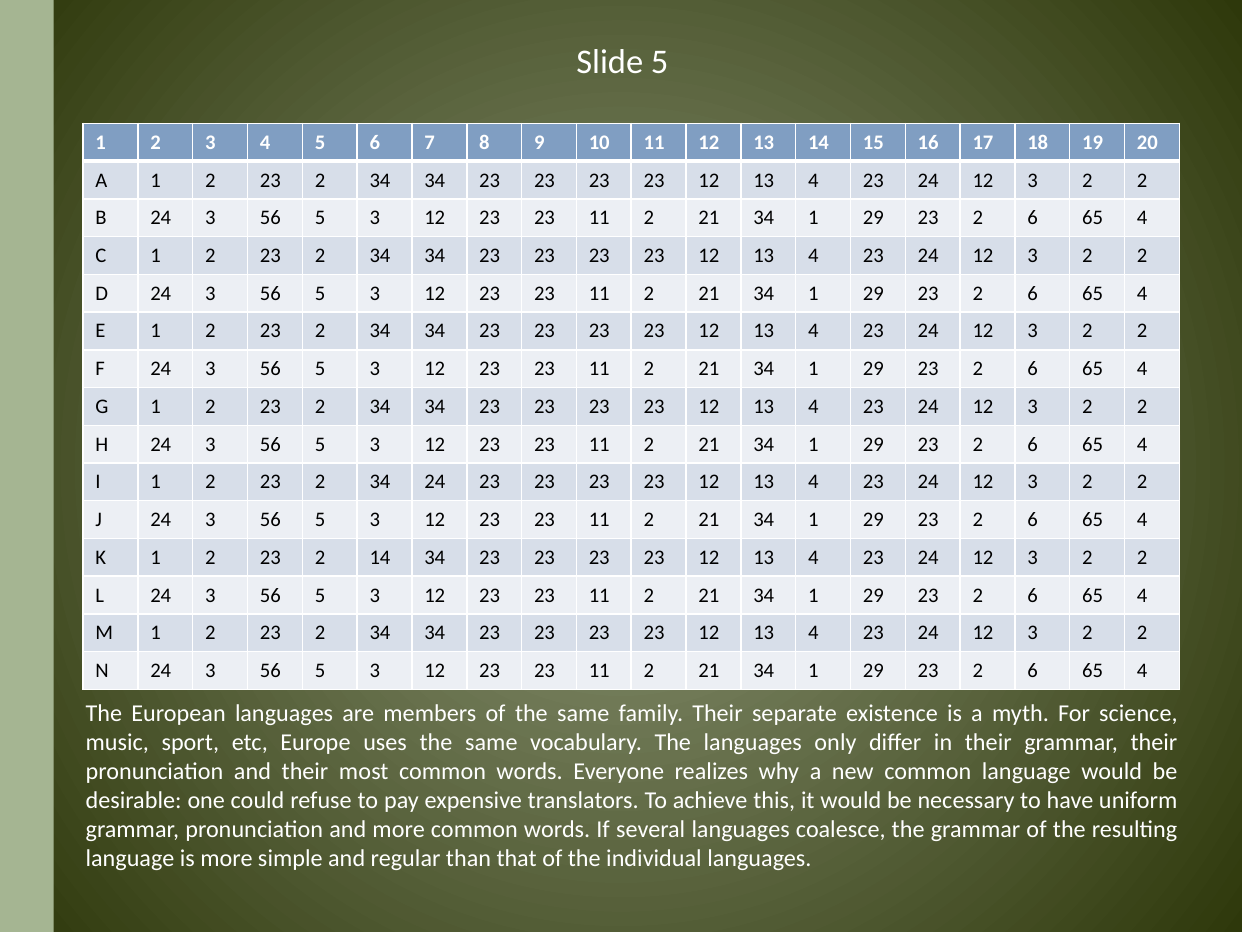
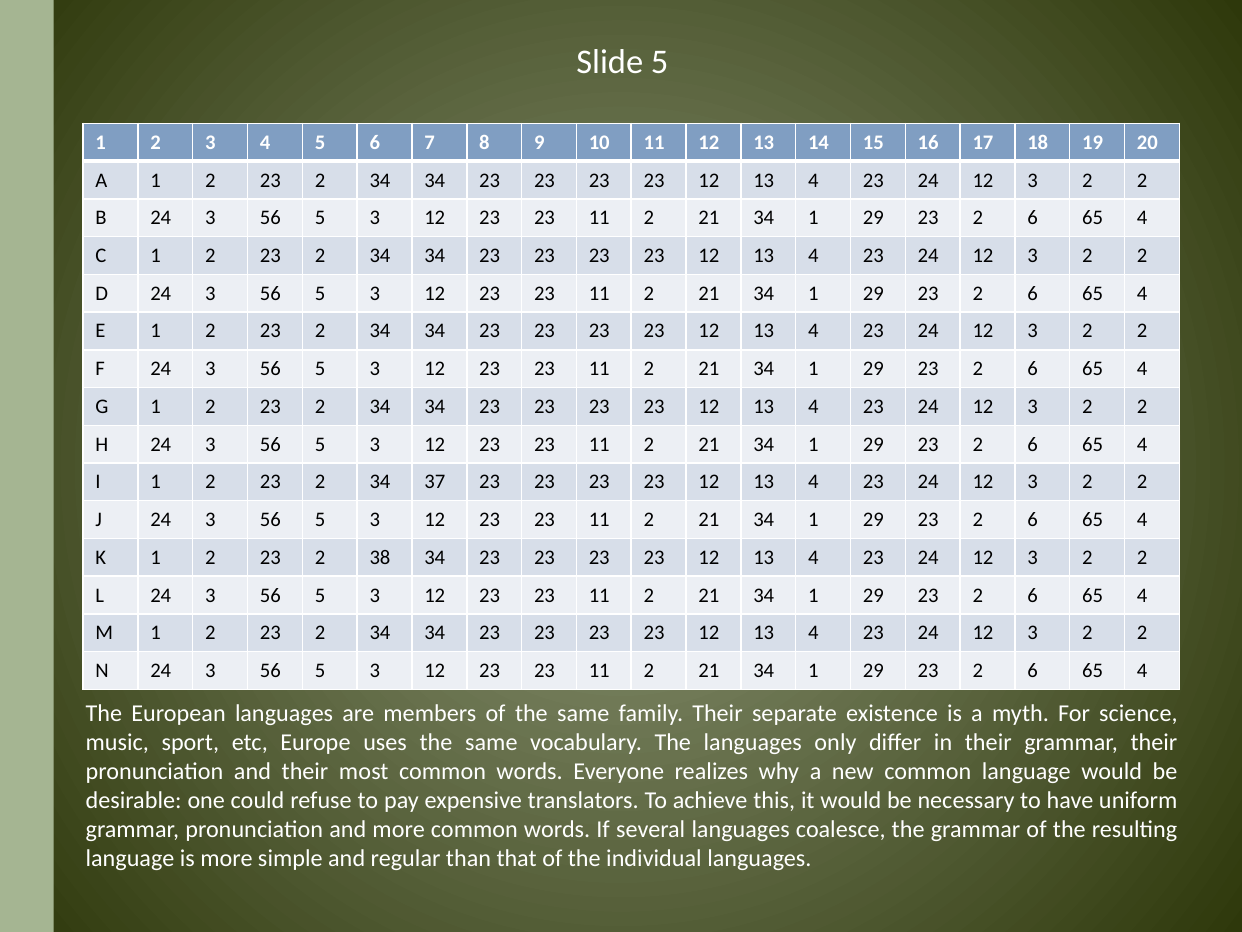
34 24: 24 -> 37 (435, 482)
2 14: 14 -> 38 (380, 557)
